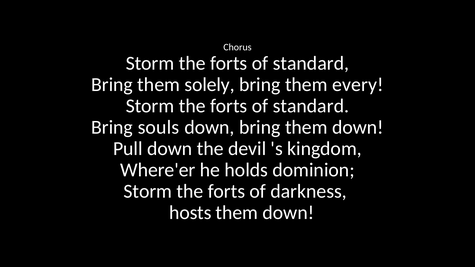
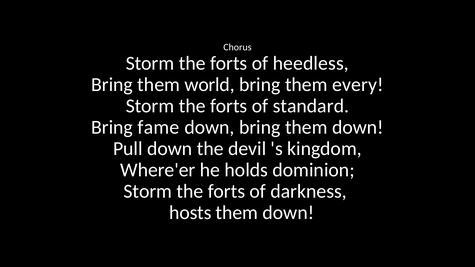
standard: standard -> heedless (311, 63)
solely: solely -> world (210, 85)
souls: souls -> fame (159, 127)
